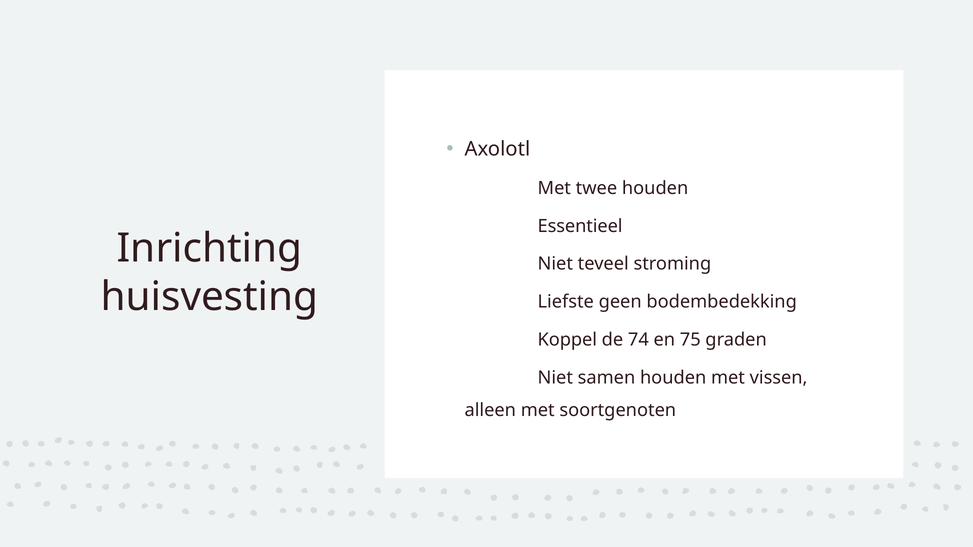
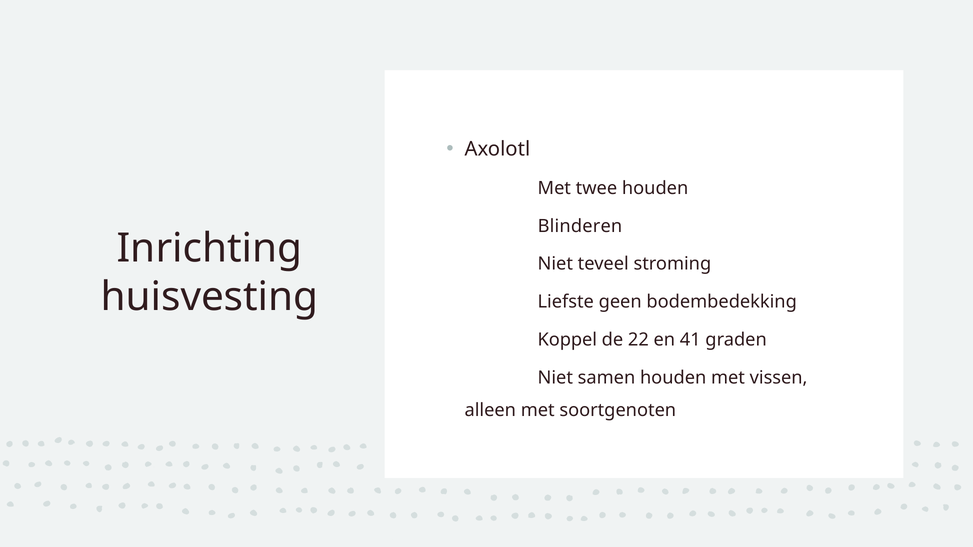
Essentieel: Essentieel -> Blinderen (580, 226)
74: 74 -> 22 (638, 340)
75: 75 -> 41 (690, 340)
